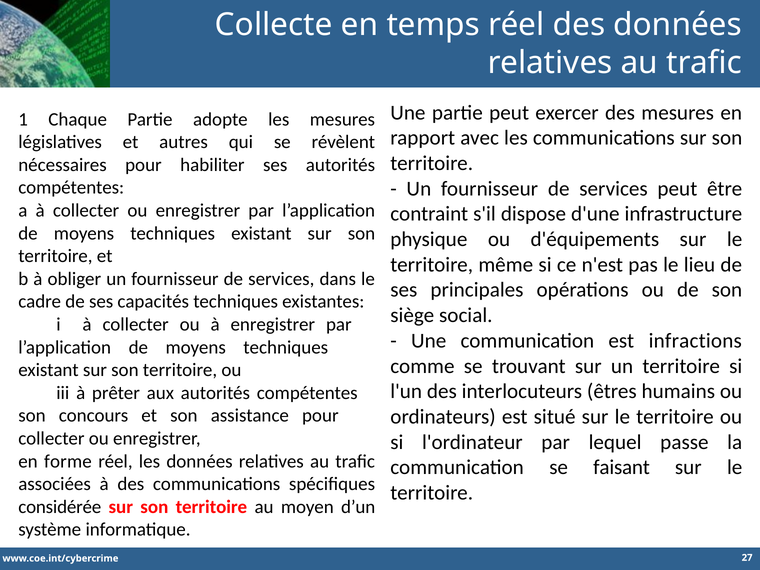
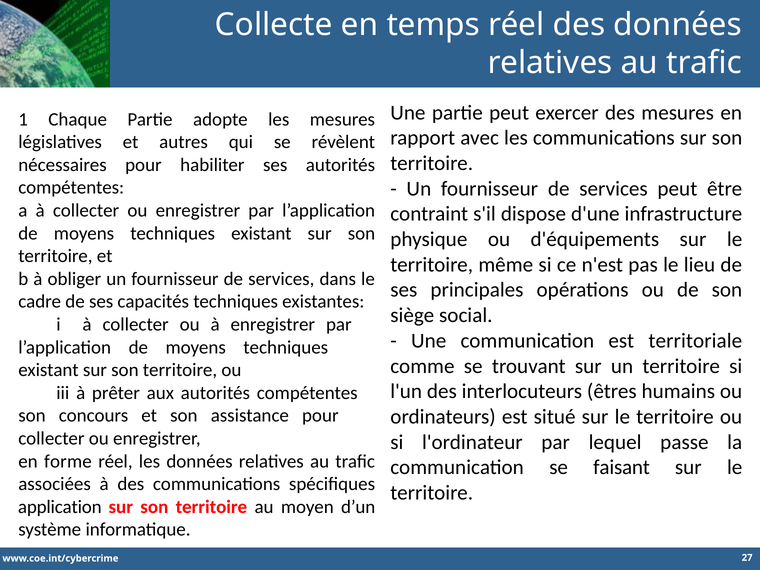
infractions: infractions -> territoriale (695, 341)
considérée: considérée -> application (60, 507)
